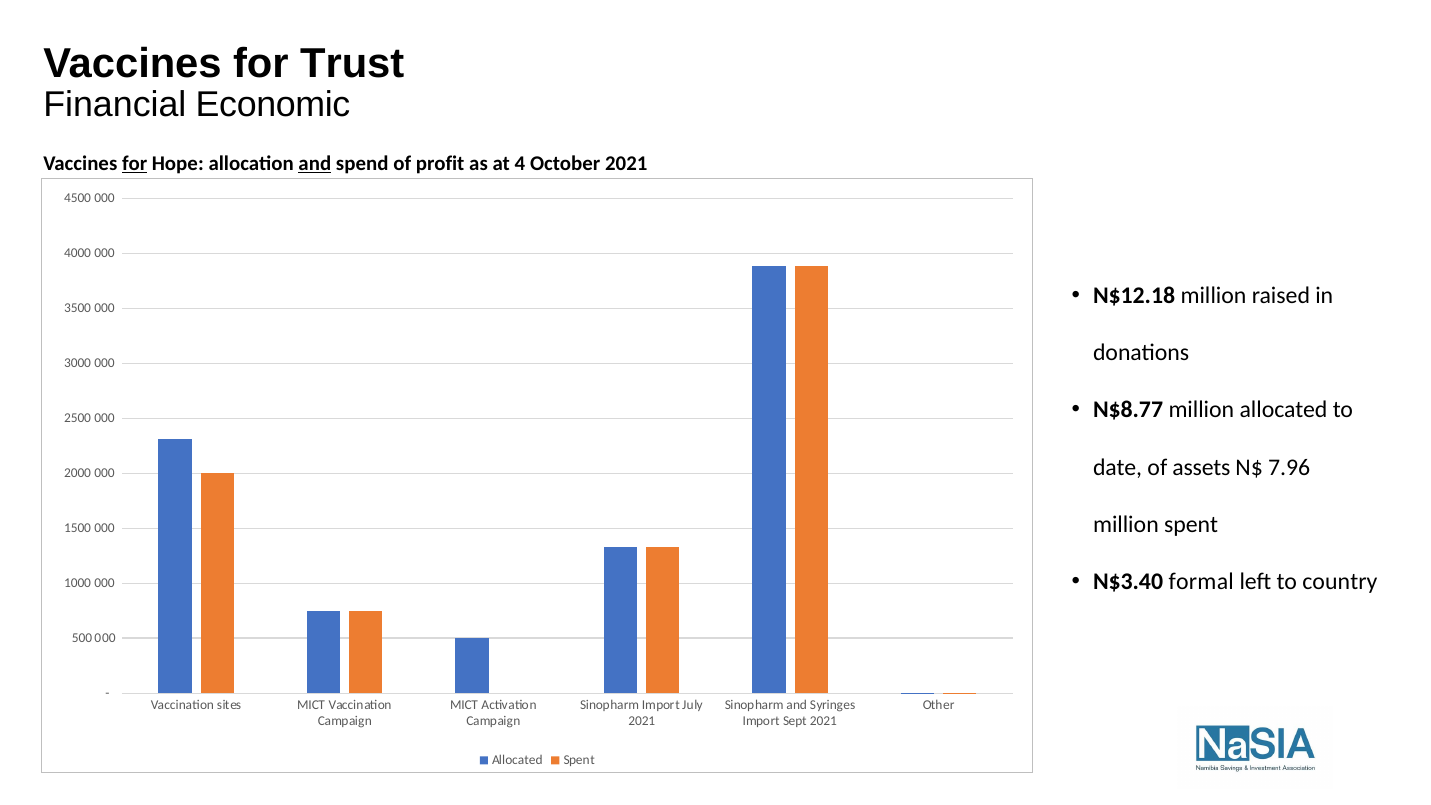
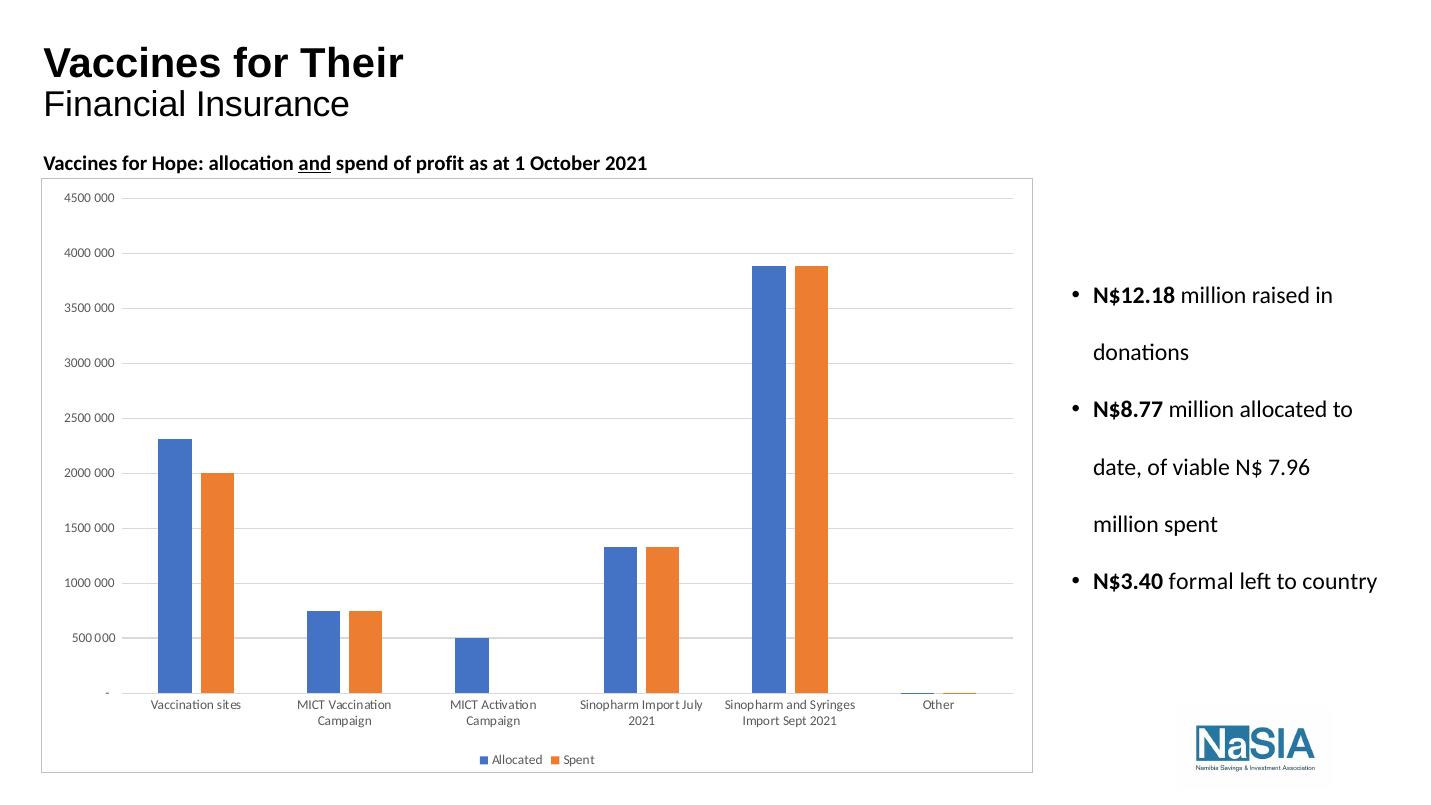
Trust: Trust -> Their (352, 63)
Economic: Economic -> Insurance (273, 105)
for underline: present -> none (135, 163)
4: 4 -> 1 (520, 163)
assets: assets -> viable (1201, 467)
